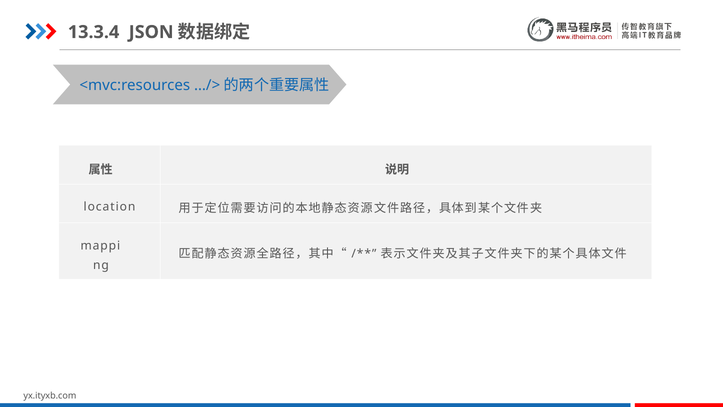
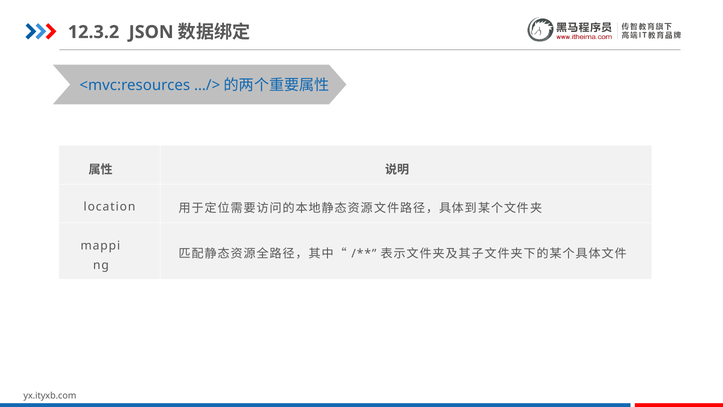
13.3.4: 13.3.4 -> 12.3.2 (94, 32)
